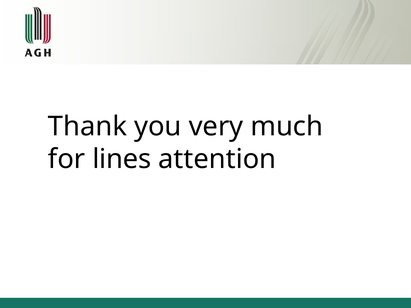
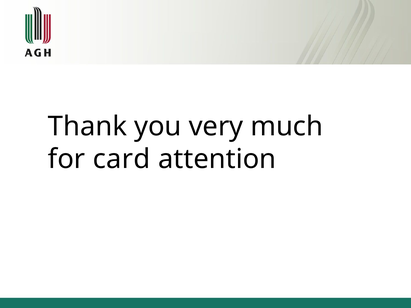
lines: lines -> card (122, 159)
